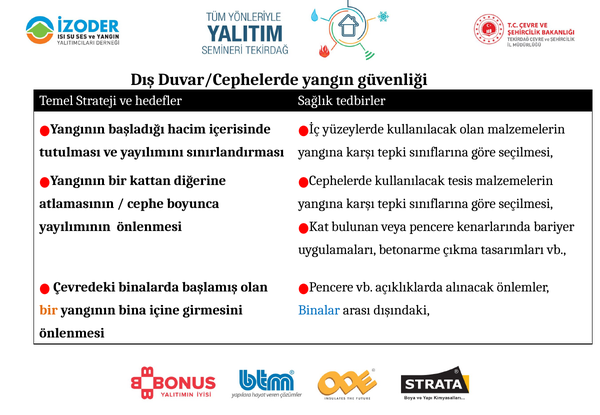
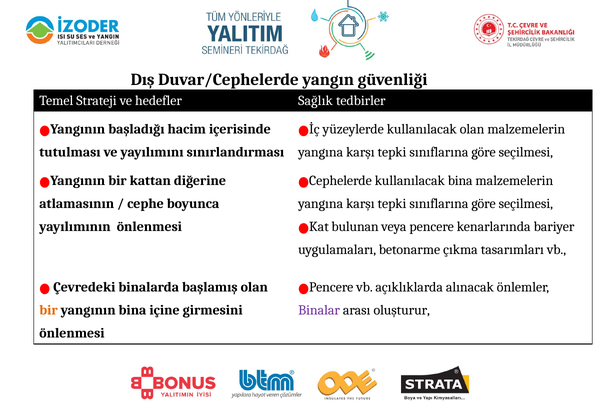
kullanılacak tesis: tesis -> bina (460, 181)
Binalar colour: blue -> purple (319, 310)
dışındaki: dışındaki -> oluşturur (402, 310)
